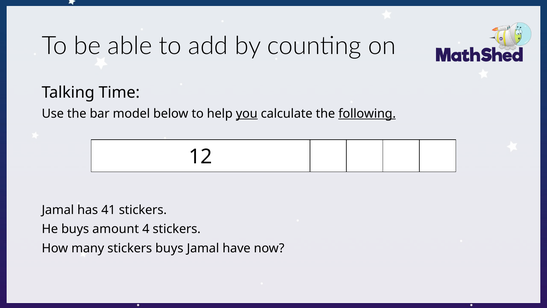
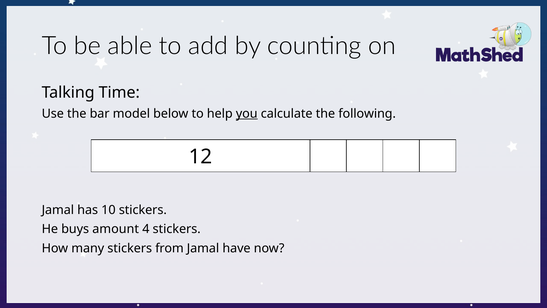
following underline: present -> none (367, 114)
41: 41 -> 10 (108, 210)
stickers buys: buys -> from (169, 248)
